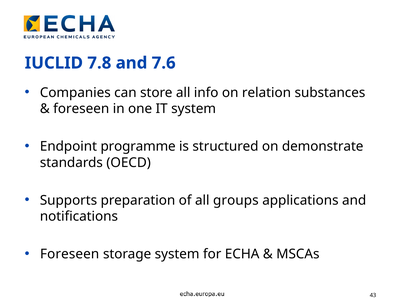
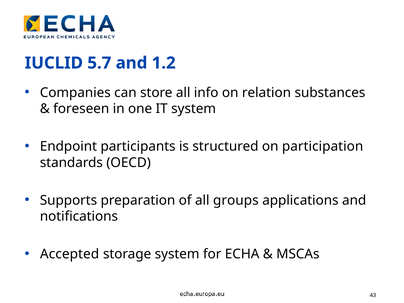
7.8: 7.8 -> 5.7 (99, 63)
7.6: 7.6 -> 1.2 (164, 63)
programme: programme -> participants (138, 146)
demonstrate: demonstrate -> participation (323, 146)
Foreseen: Foreseen -> Accepted (70, 254)
